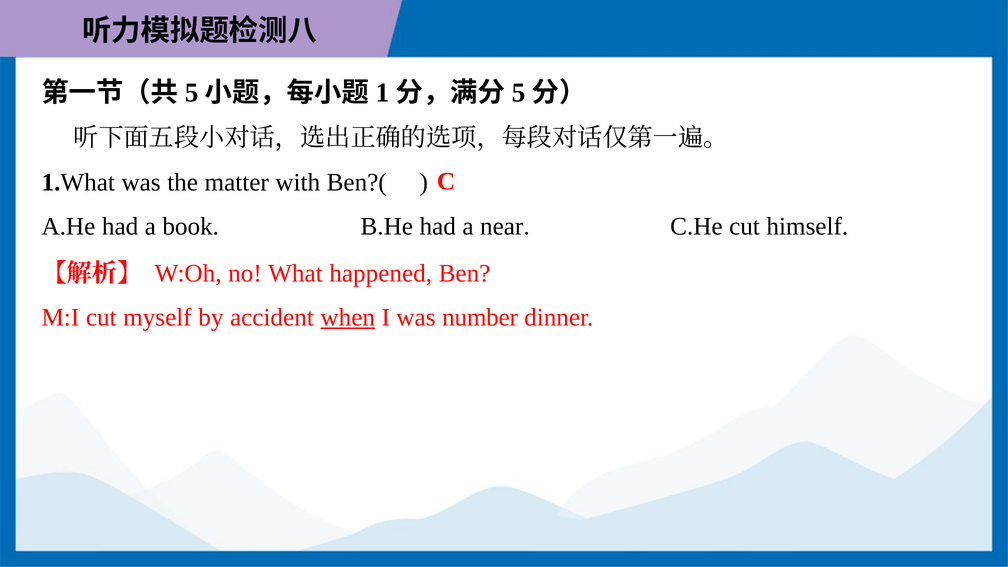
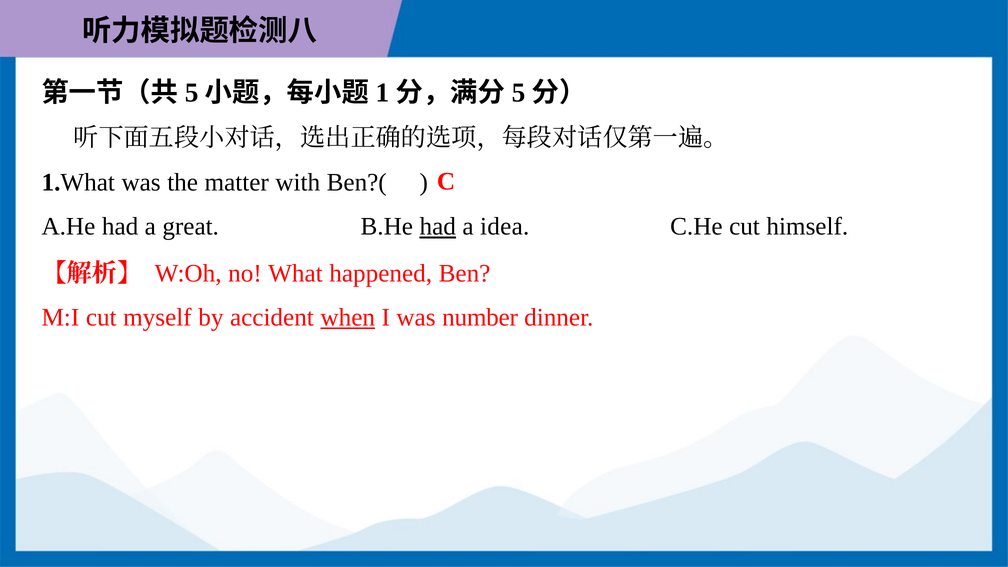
book: book -> great (191, 227)
had underline: none -> present (438, 227)
near: near -> idea (505, 227)
